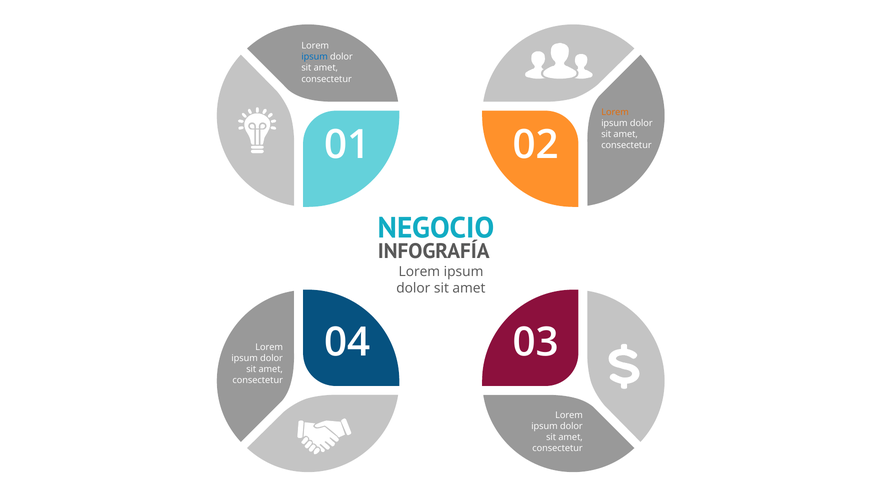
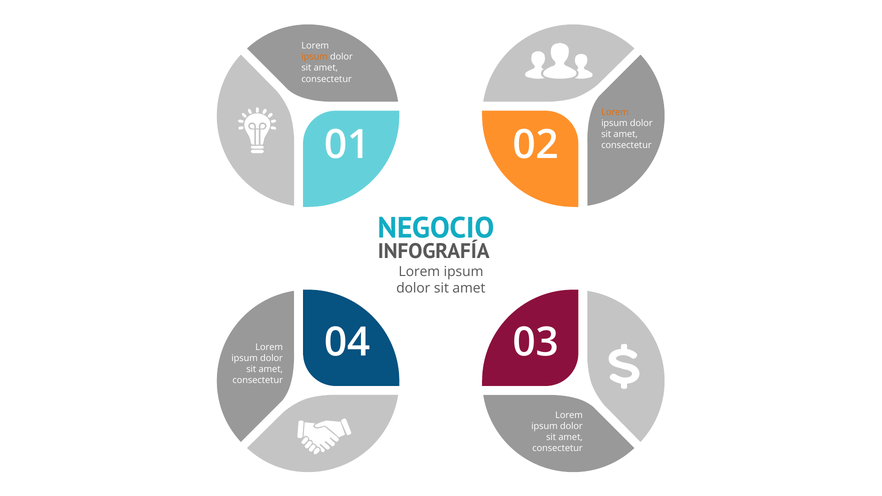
ipsum colour: blue -> orange (315, 57)
